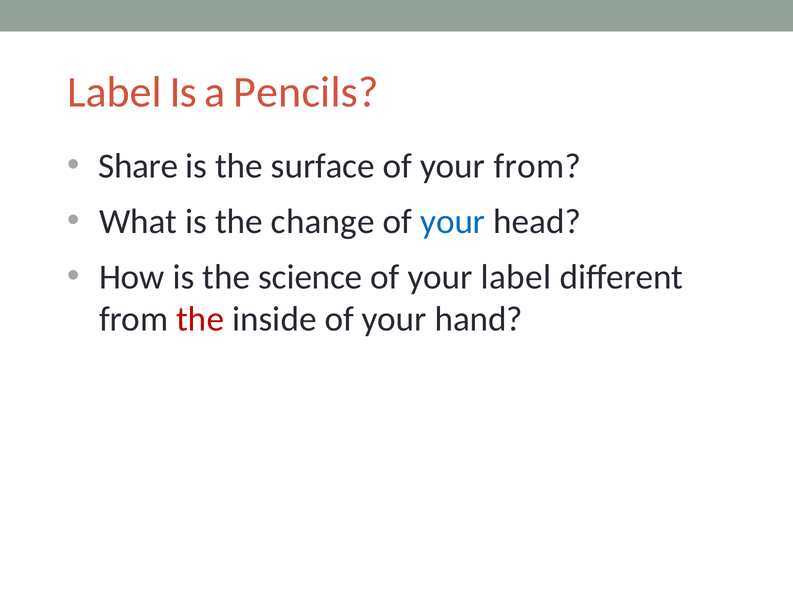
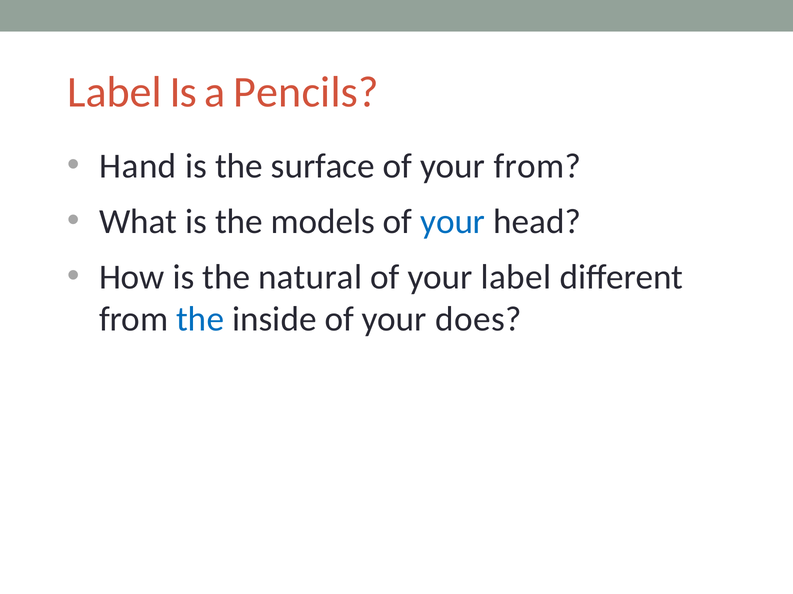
Share: Share -> Hand (138, 166)
change: change -> models (323, 222)
science: science -> natural (310, 277)
the colour: red -> blue (200, 320)
hand: hand -> does (478, 320)
